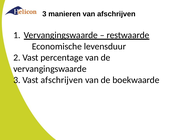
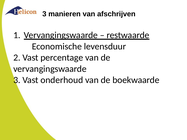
Vast afschrijven: afschrijven -> onderhoud (62, 80)
